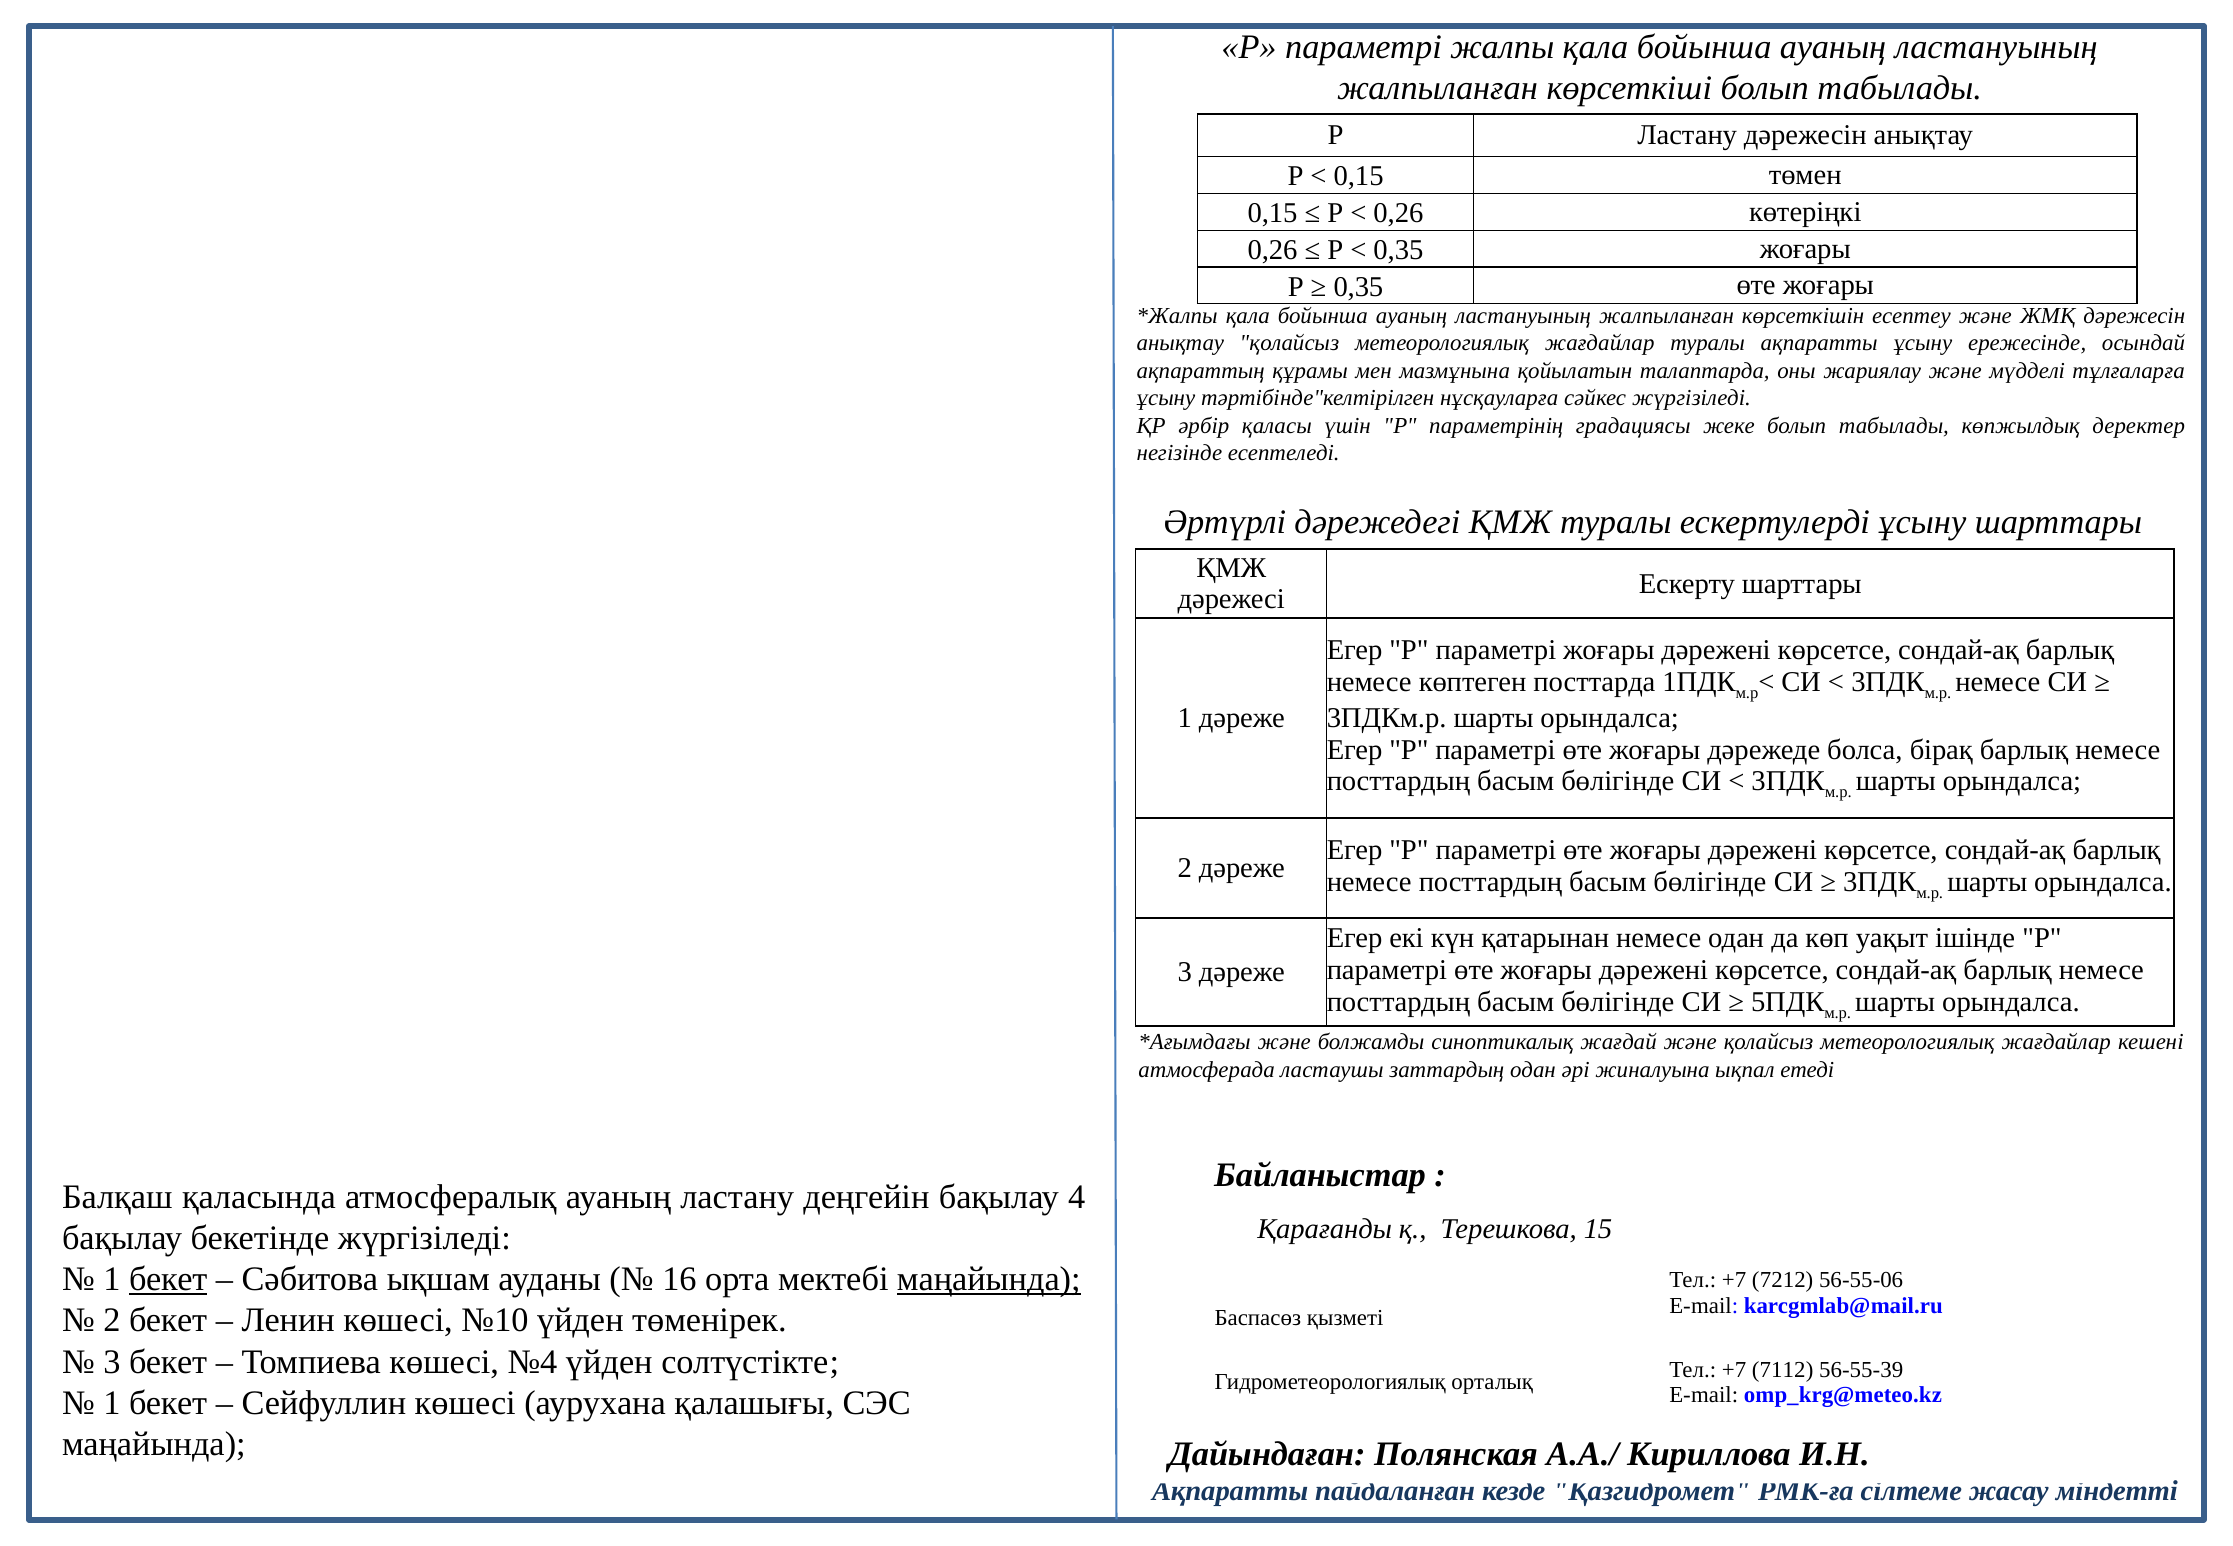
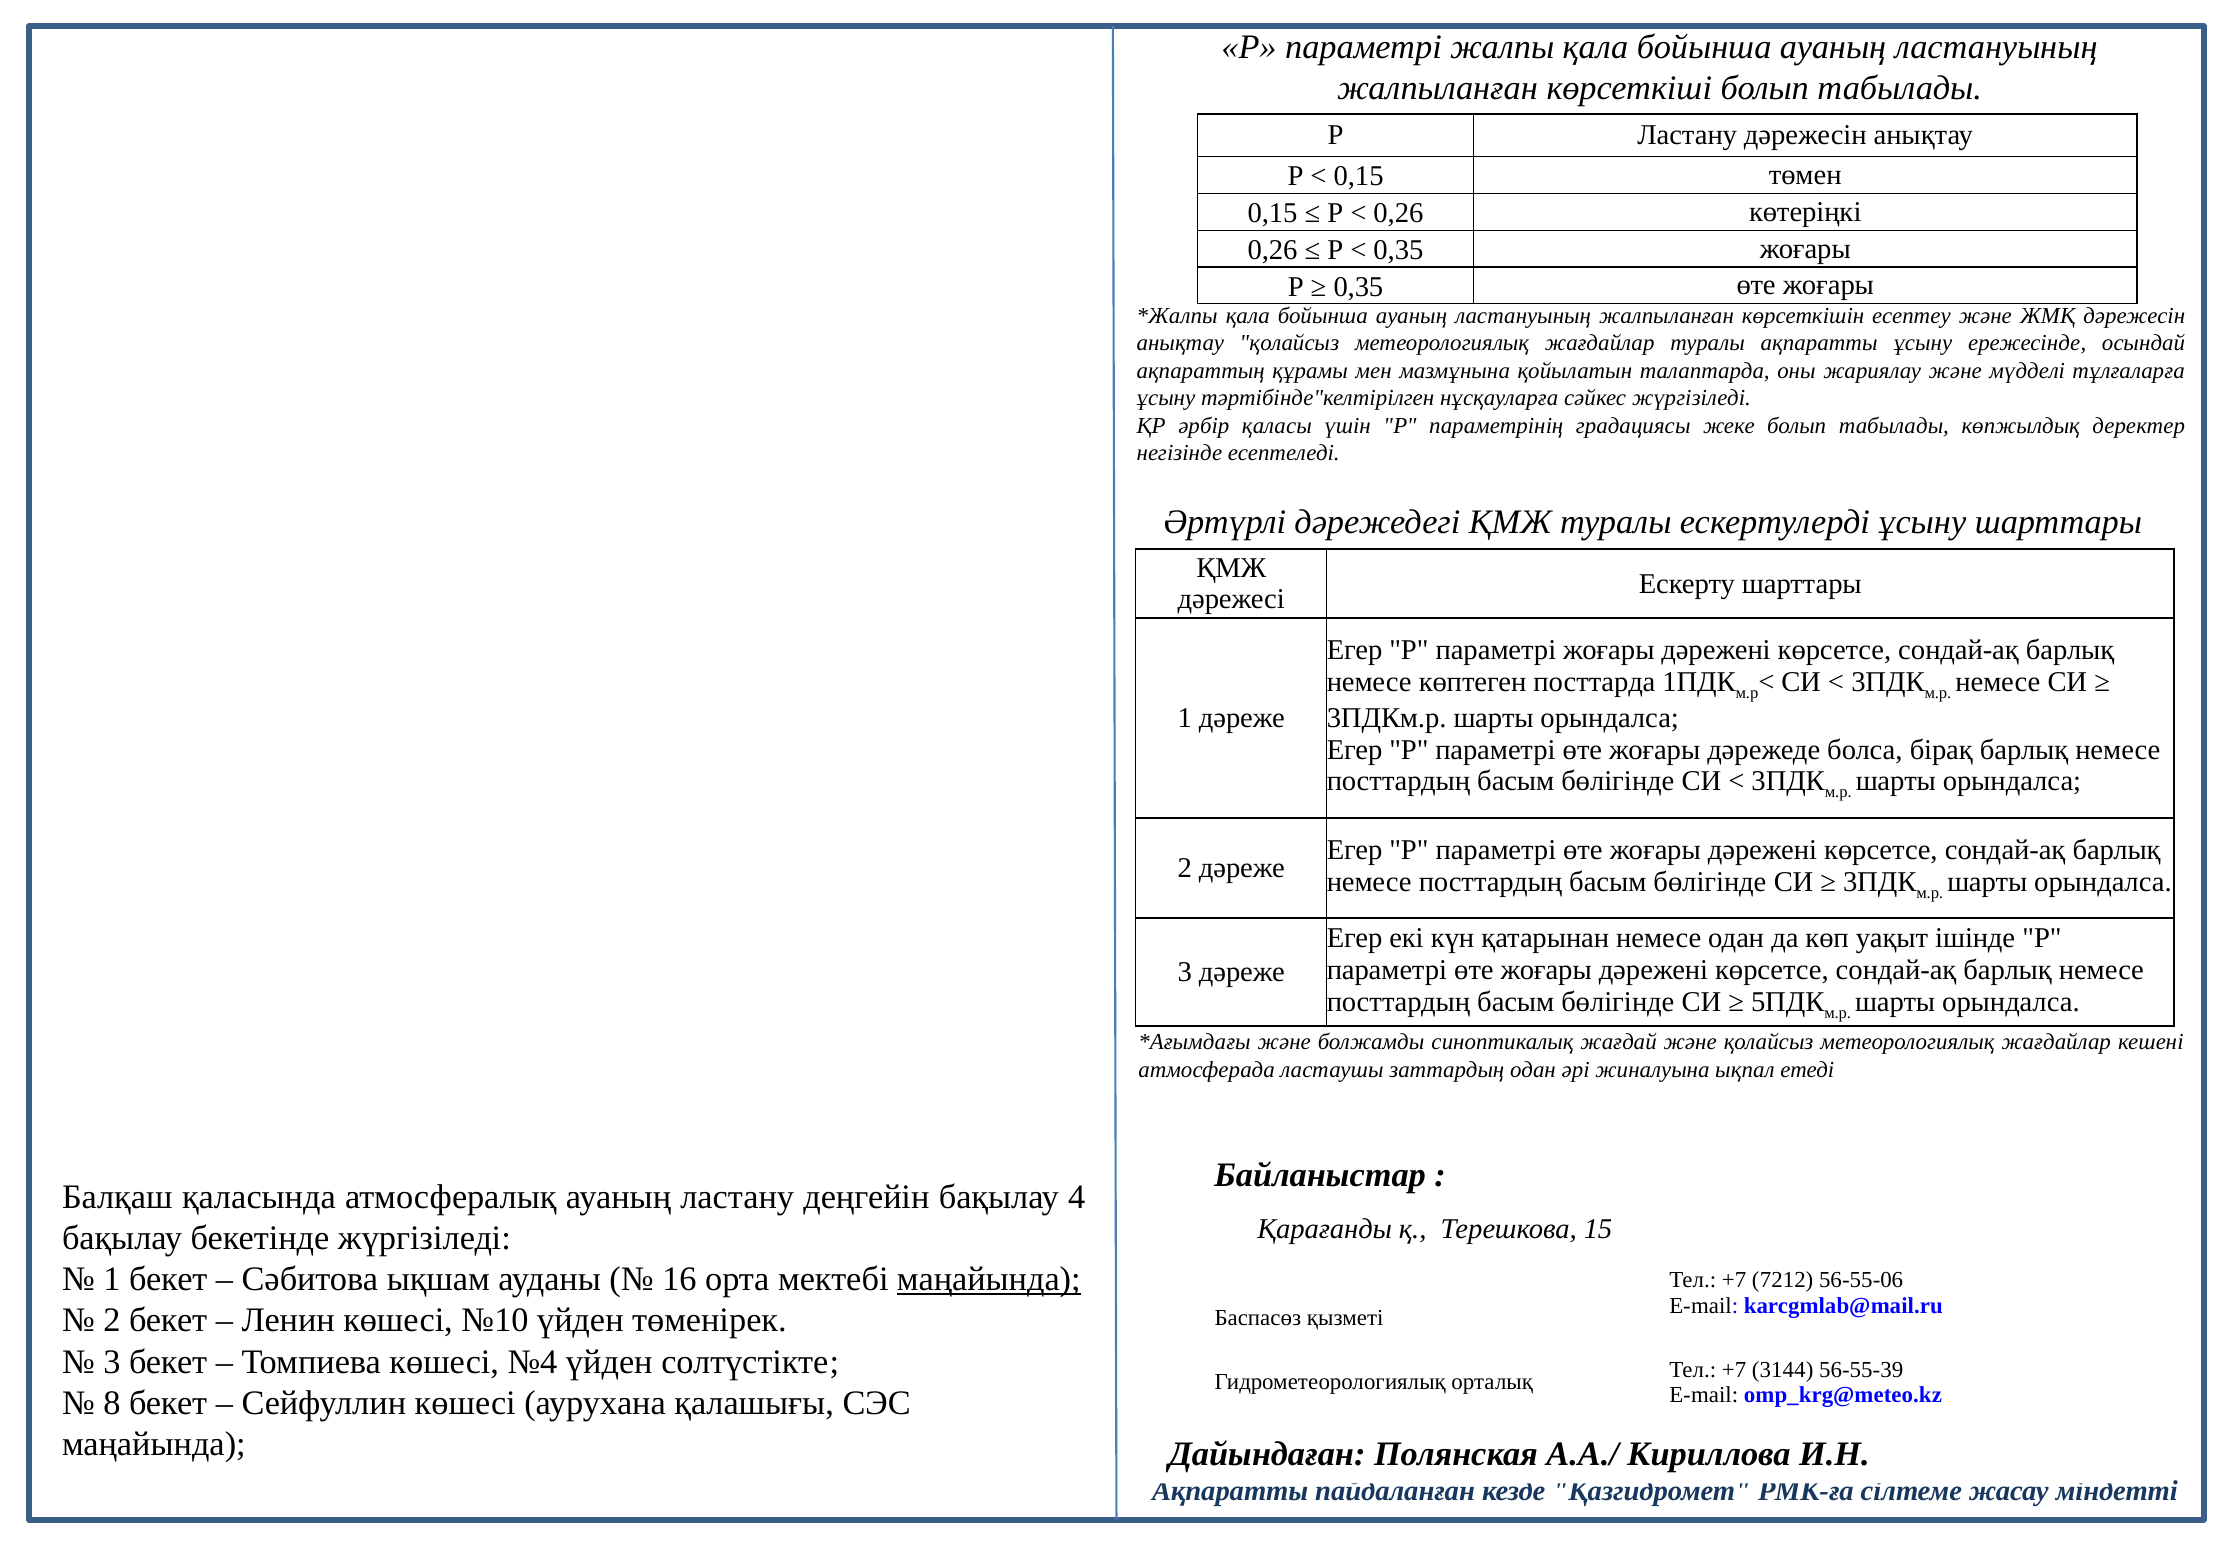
бекет underline: present -> none (168, 1279)
7112: 7112 -> 3144 (1783, 1369)
1: 1 -> 8 (112, 1403)
